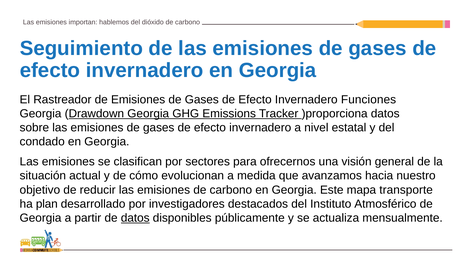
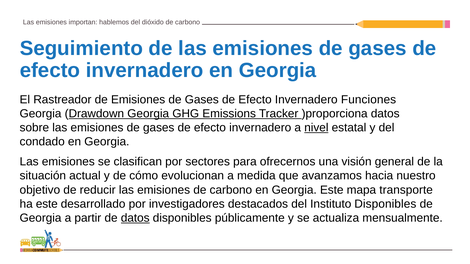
nivel underline: none -> present (316, 128)
ha plan: plan -> este (47, 204)
Instituto Atmosférico: Atmosférico -> Disponibles (385, 204)
